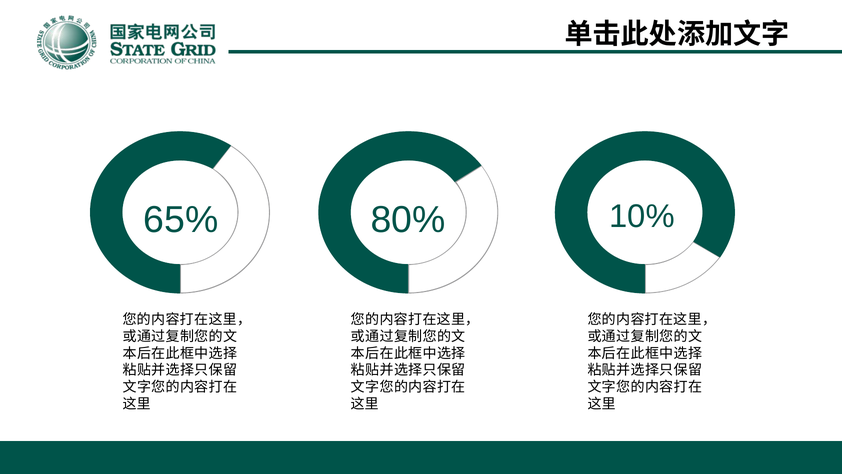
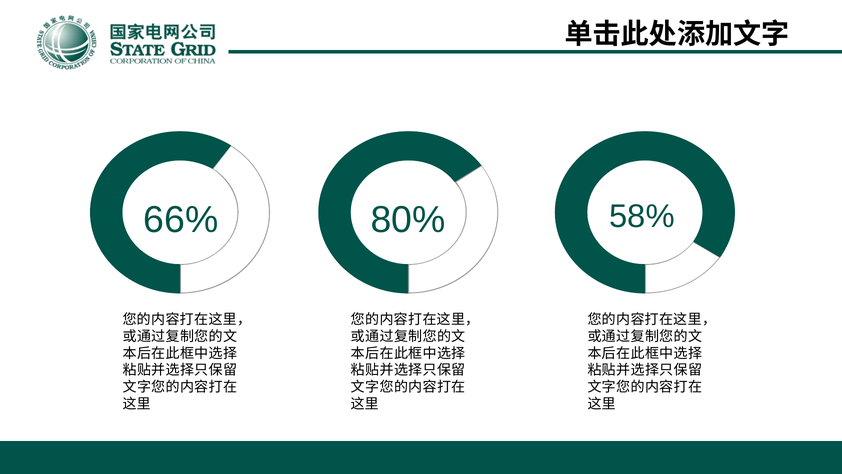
65%: 65% -> 66% (181, 220)
10%: 10% -> 58% (642, 216)
